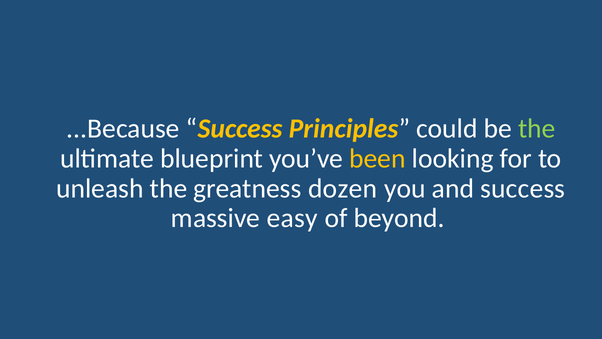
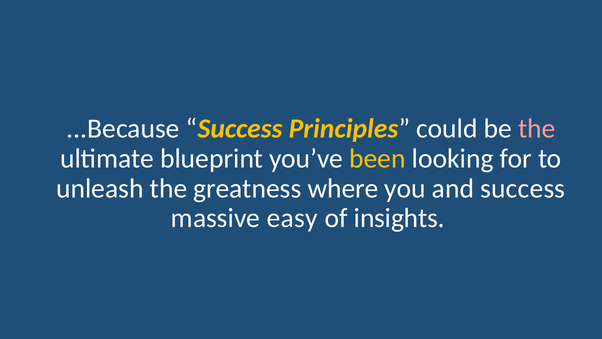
the colour: light green -> pink (537, 129)
dozen: dozen -> where (343, 188)
beyond: beyond -> insights (399, 218)
